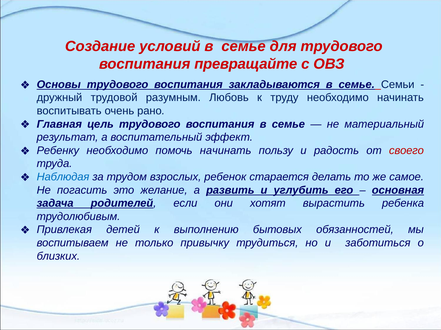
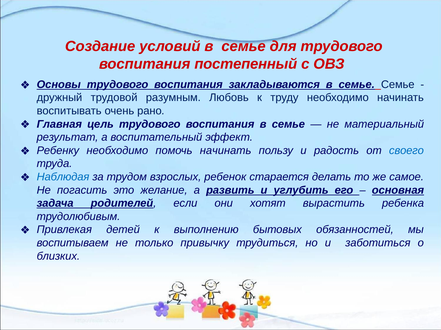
превращайте: превращайте -> постепенный (246, 64)
семье Семьи: Семьи -> Семье (398, 85)
своего colour: red -> blue (406, 151)
